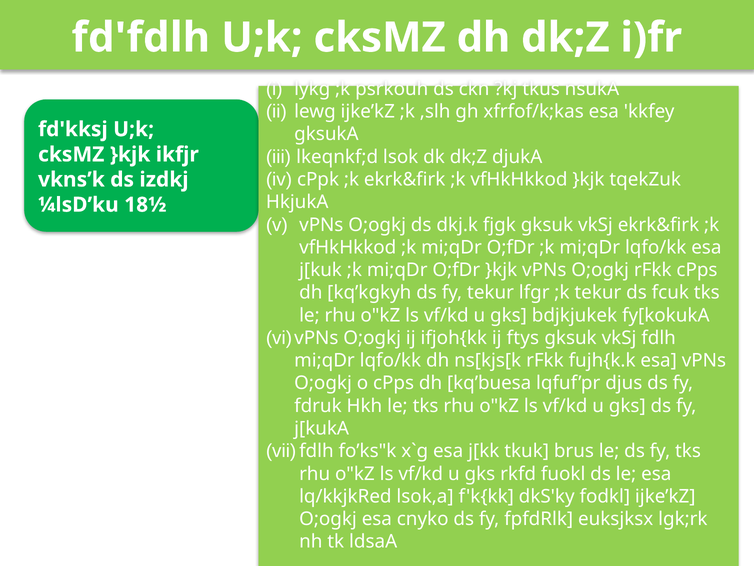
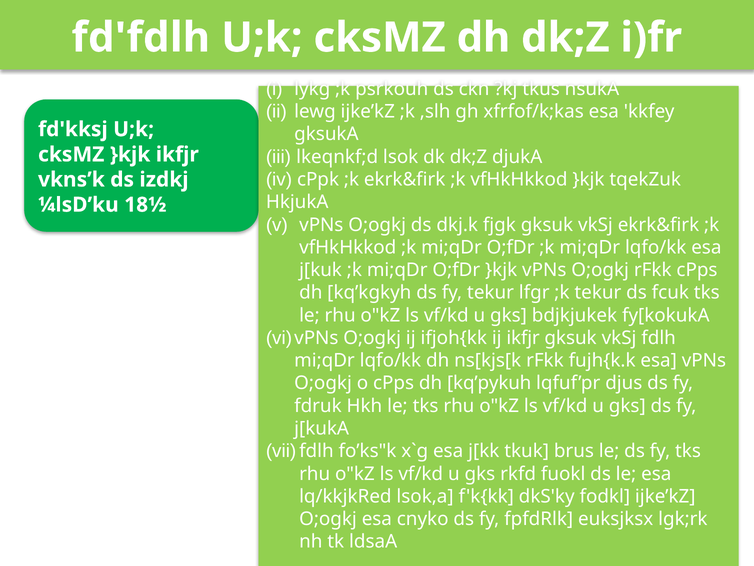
ij ftys: ftys -> ikfjr (523, 338)
kq’buesa: kq’buesa -> kq’pykuh (489, 383)
